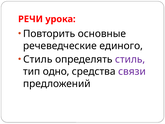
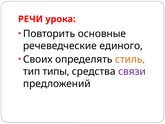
Стиль: Стиль -> Своих (38, 59)
стиль colour: purple -> orange (130, 59)
одно: одно -> типы (56, 71)
